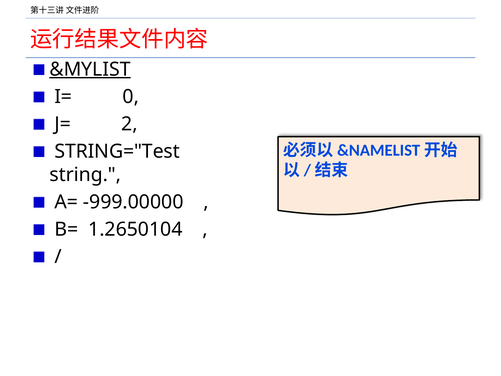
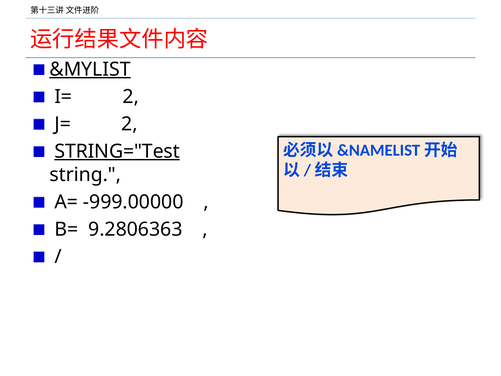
I= 0: 0 -> 2 (131, 97)
STRING="Test underline: none -> present (117, 151)
1.2650104: 1.2650104 -> 9.2806363 (135, 229)
